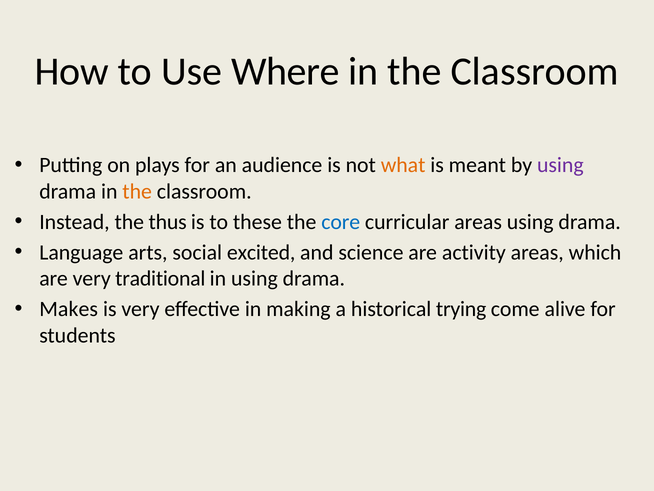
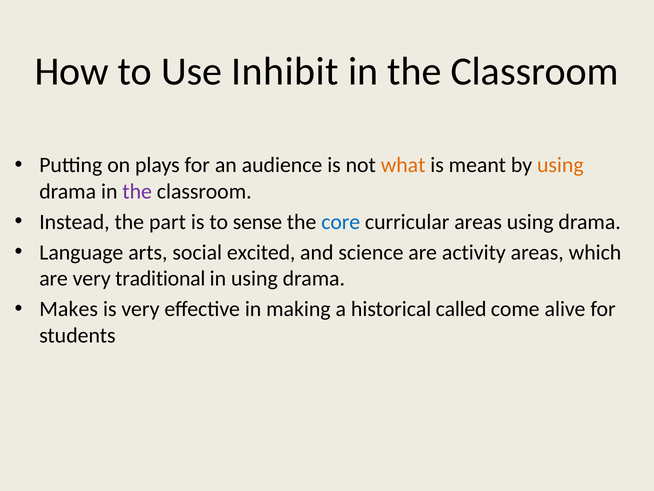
Where: Where -> Inhibit (285, 72)
using colour: purple -> orange (560, 165)
the colour: orange -> purple (137, 191)
thus: thus -> part (168, 222)
these: these -> sense (257, 222)
trying: trying -> called (461, 309)
